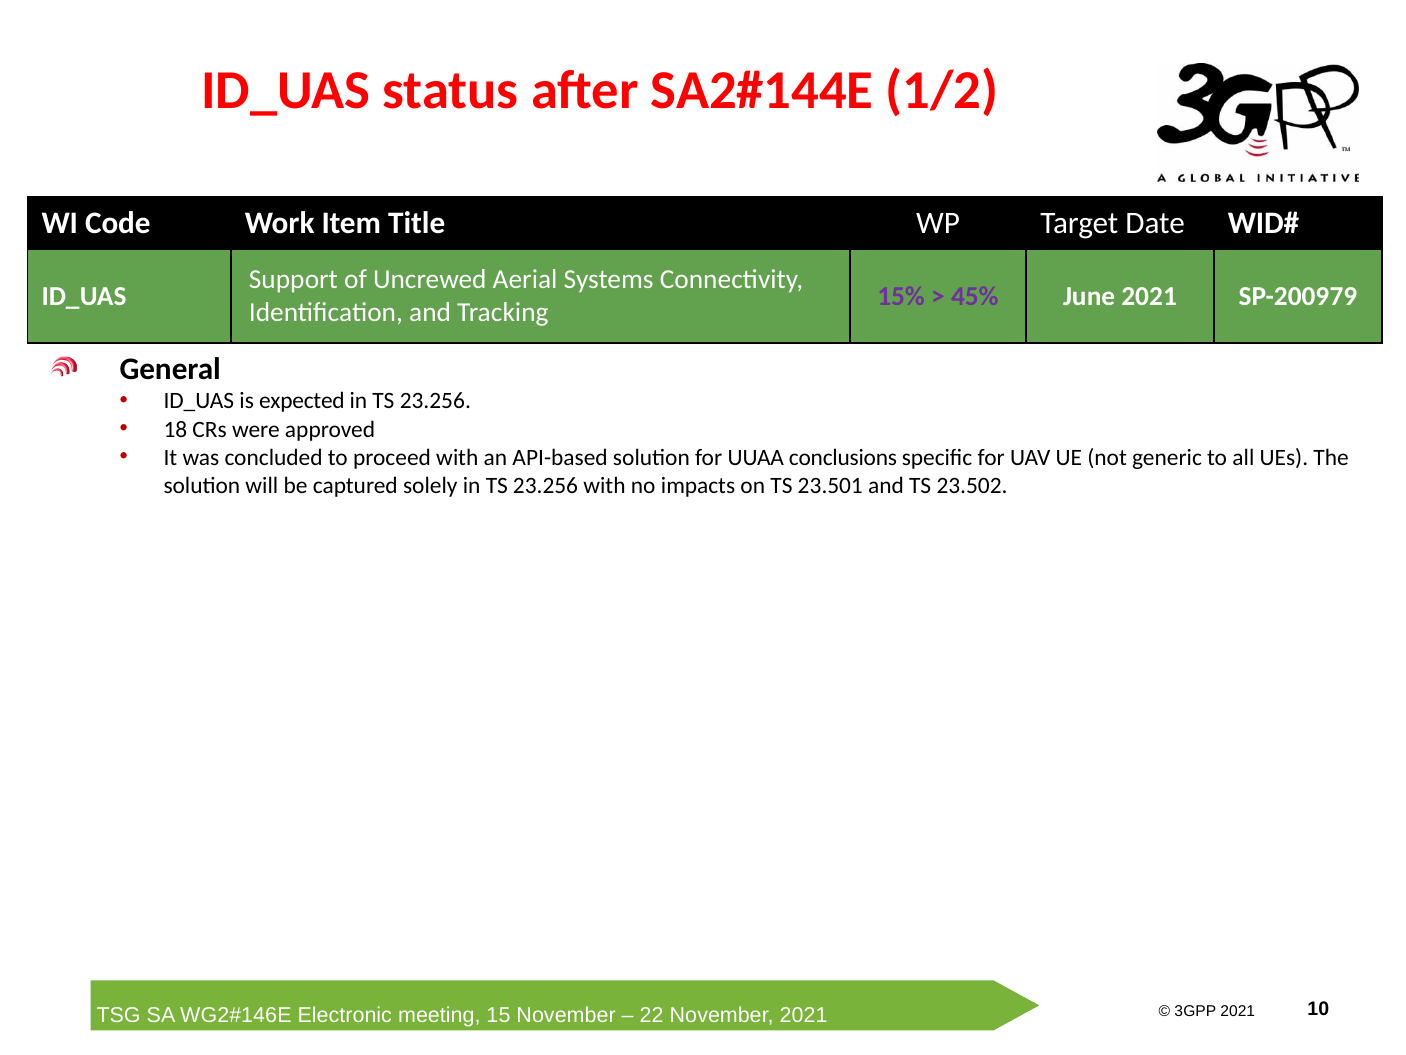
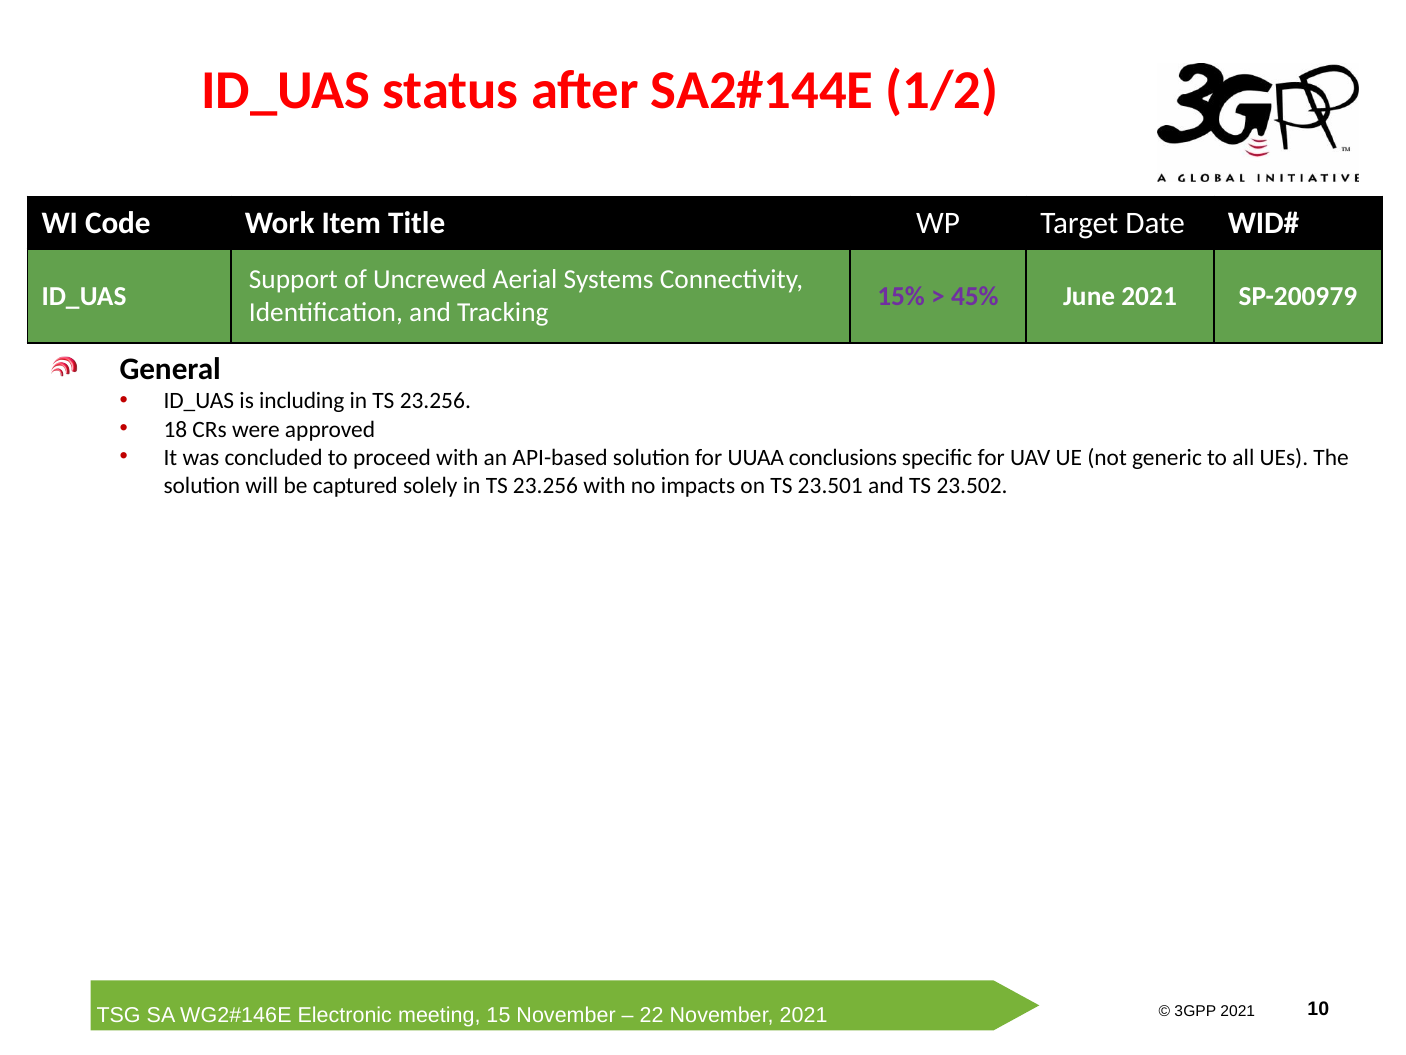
expected: expected -> including (302, 401)
